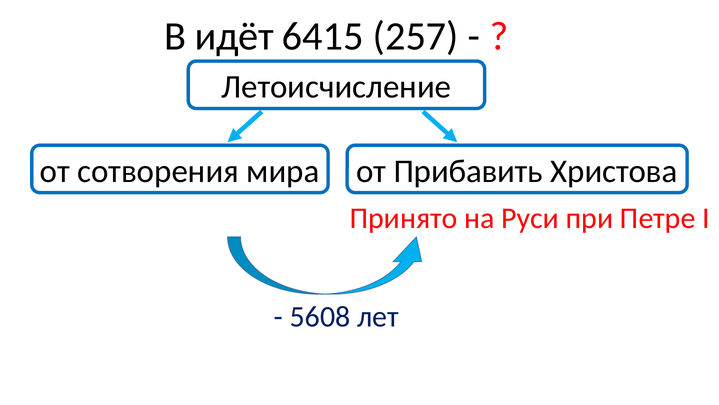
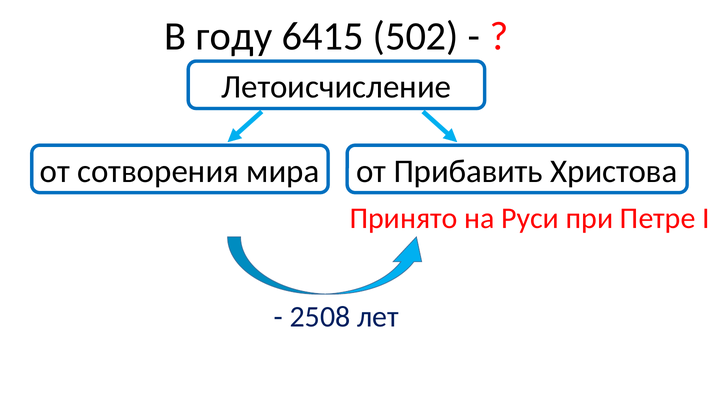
идёт: идёт -> году (234, 36)
257: 257 -> 502 (416, 36)
5608: 5608 -> 2508 (320, 317)
